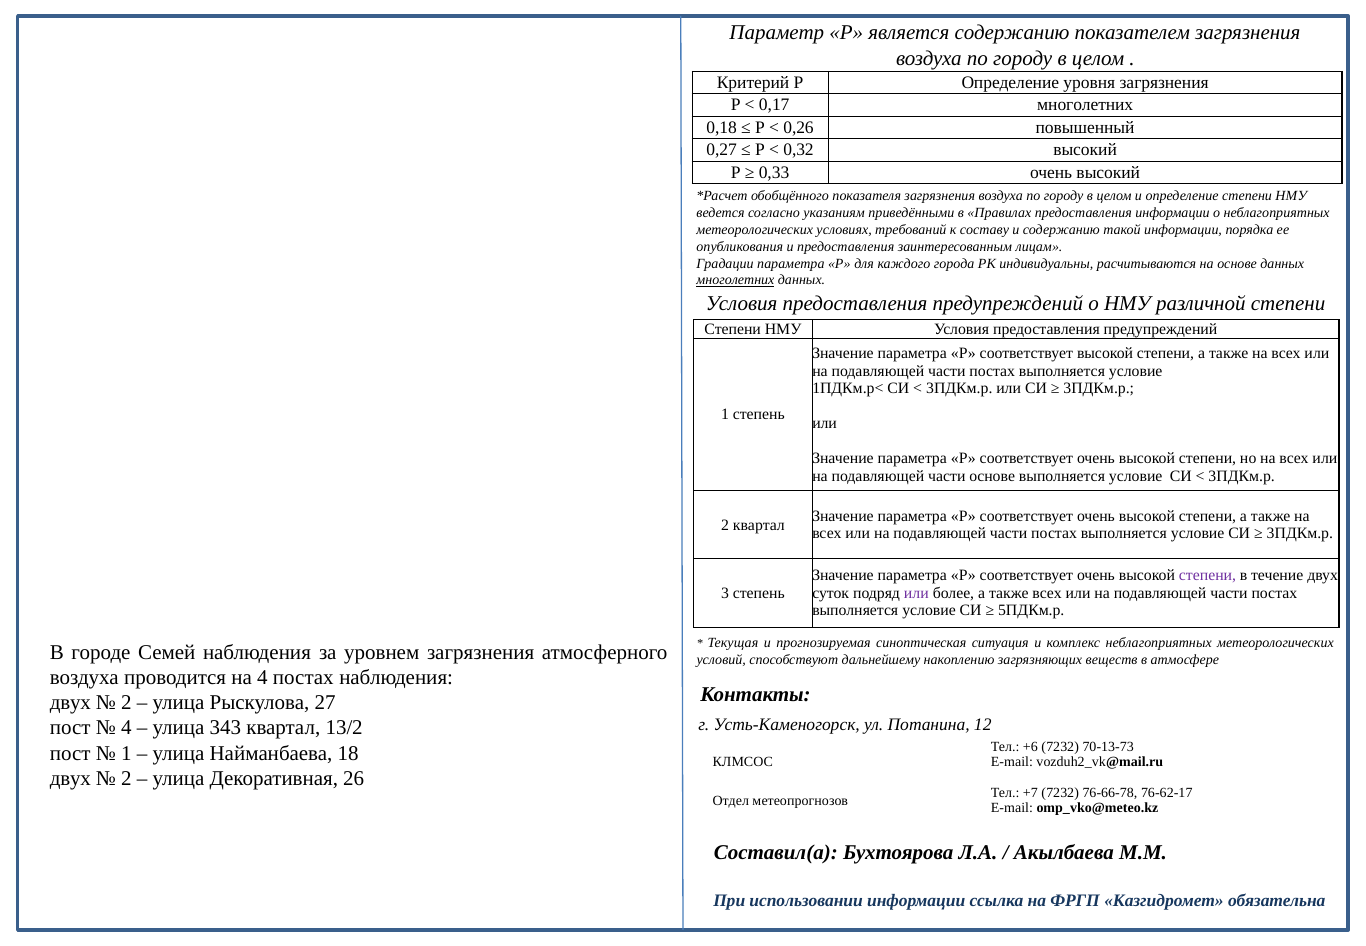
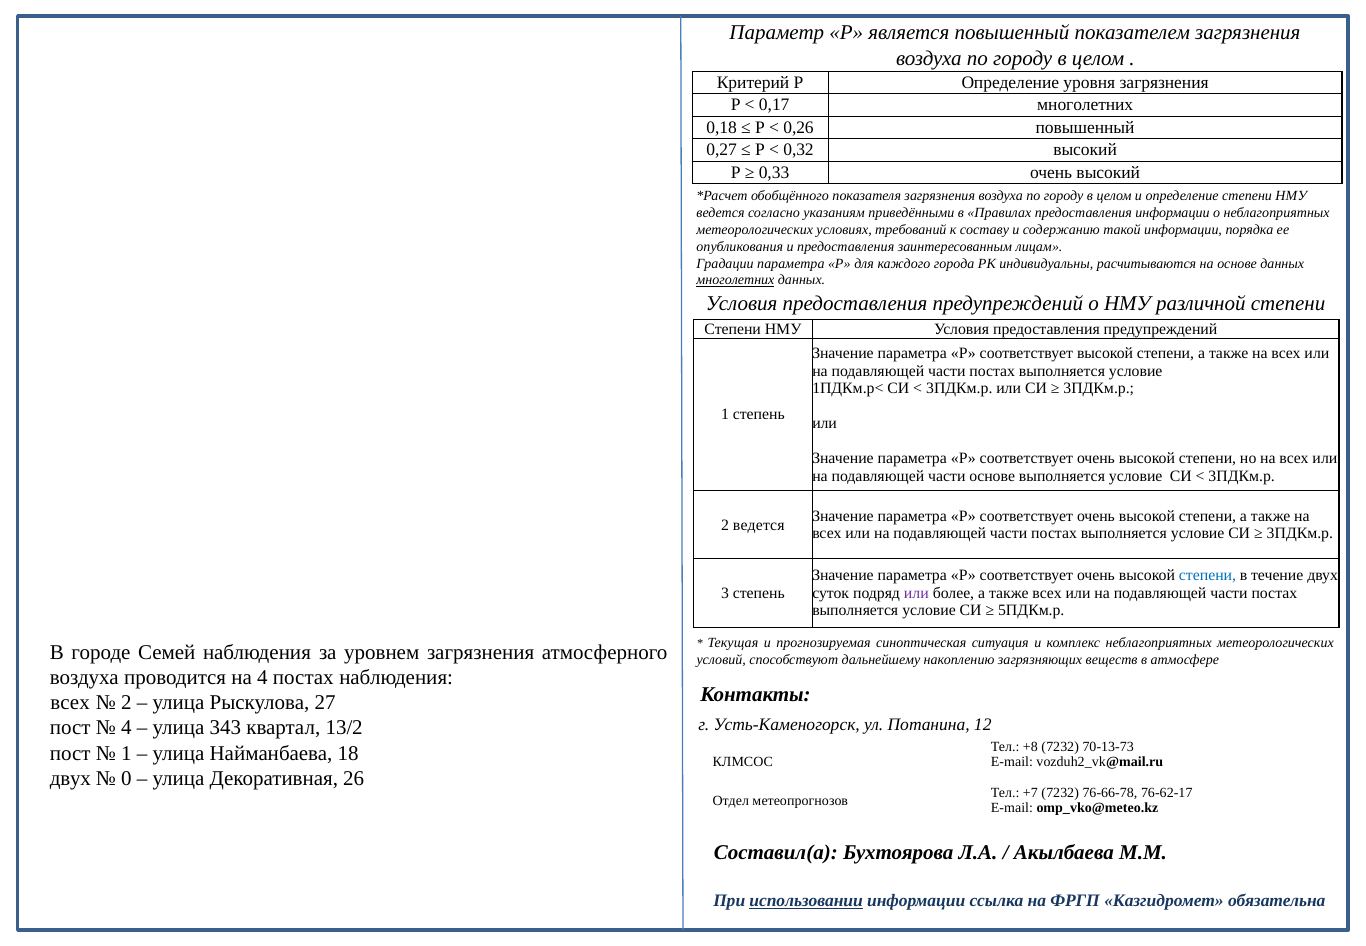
является содержанию: содержанию -> повышенный (1012, 33)
2 квартал: квартал -> ведется (759, 525)
степени colour: purple -> blue (1208, 576)
двух: двух -> всех (70, 703)
+6: +6 -> +8 (1030, 746)
2: 2 -> 0 (126, 778)
использовании underline: none -> present (806, 901)
